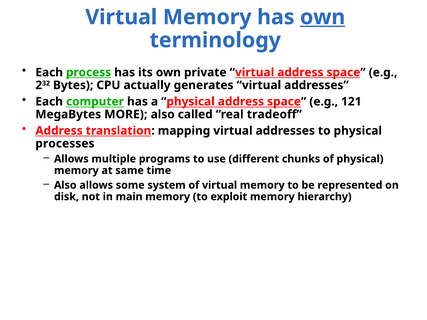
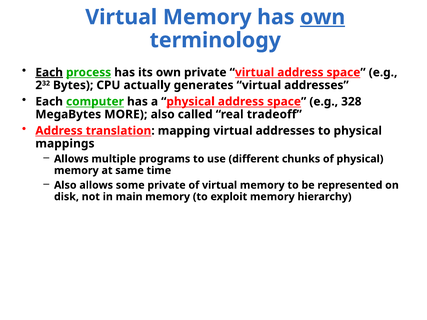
Each underline: none -> present (49, 72)
121: 121 -> 328 (351, 102)
processes: processes -> mappings (65, 144)
some system: system -> private (167, 185)
